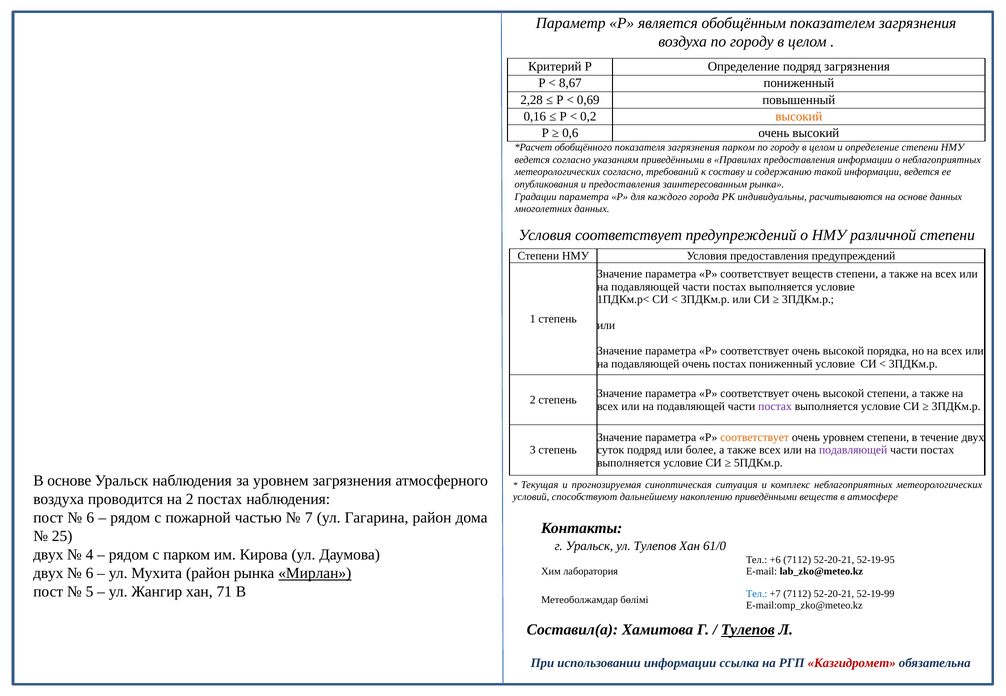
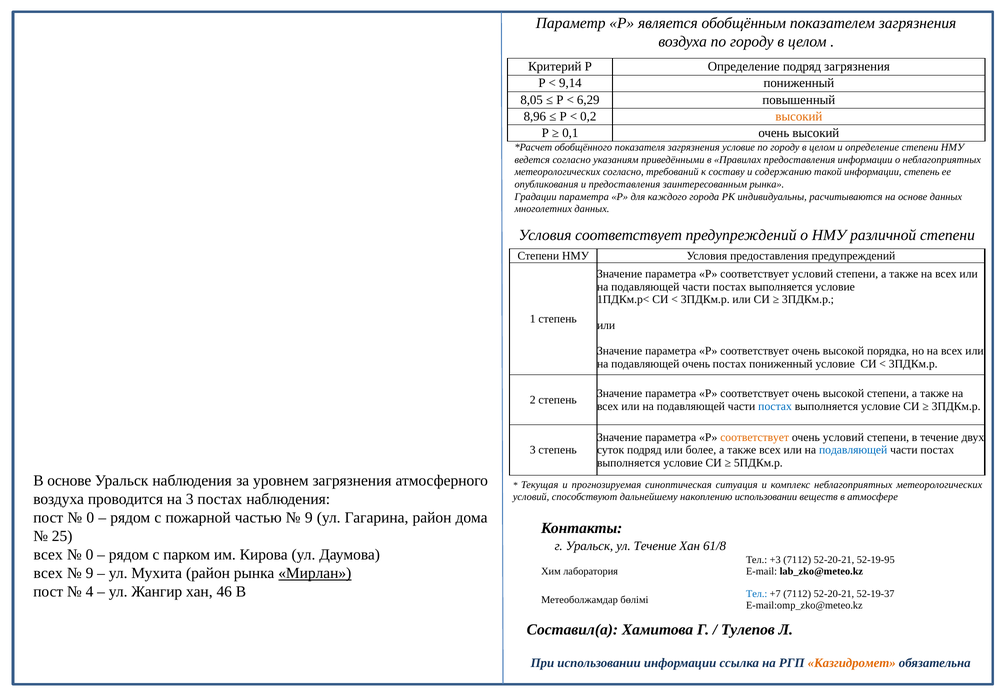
8,67: 8,67 -> 9,14 (570, 83)
2,28: 2,28 -> 8,05 (532, 100)
0,69: 0,69 -> 6,29 (588, 100)
0,16: 0,16 -> 8,96 (535, 116)
0,6: 0,6 -> 0,1 (570, 133)
загрязнения парком: парком -> условие (739, 147)
информации ведется: ведется -> степень (922, 172)
соответствует веществ: веществ -> условий (813, 274)
постах colour: purple -> blue (775, 407)
очень уровнем: уровнем -> условий (843, 438)
подавляющей colour: purple -> blue (853, 450)
на 2: 2 -> 3 (190, 499)
накоплению приведёнными: приведёнными -> использовании (766, 497)
6: 6 -> 0 (90, 518)
7: 7 -> 9 (309, 518)
ул Тулепов: Тулепов -> Течение (655, 546)
61/0: 61/0 -> 61/8 (715, 546)
двух: двух -> всех (48, 555)
4: 4 -> 0 (89, 555)
+6: +6 -> +3 (775, 560)
двух: двух -> всех (48, 574)
6: 6 -> 9 (89, 574)
5: 5 -> 4 (89, 592)
71: 71 -> 46 (224, 592)
52-19-99: 52-19-99 -> 52-19-37 (876, 594)
Тулепов underline: present -> none (748, 630)
Казгидромет colour: red -> orange (852, 663)
